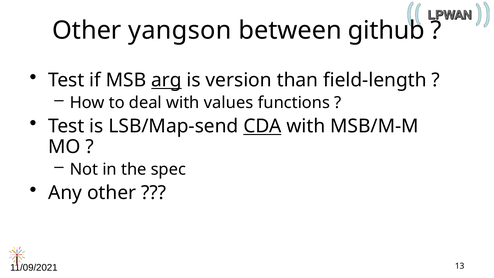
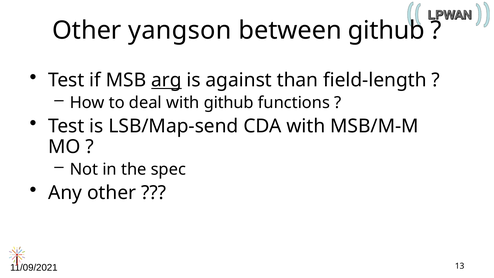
version: version -> against (239, 80)
with values: values -> github (229, 103)
CDA underline: present -> none (262, 126)
